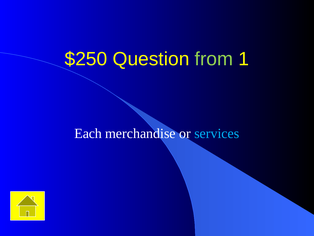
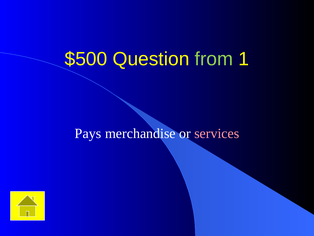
$250: $250 -> $500 (86, 59)
Each: Each -> Pays (88, 133)
services colour: light blue -> pink (217, 133)
